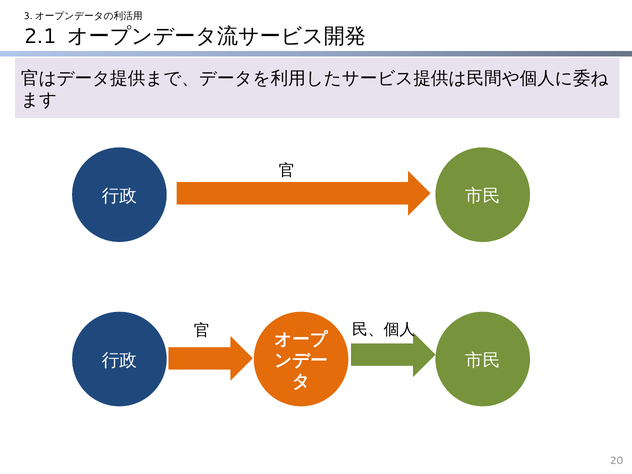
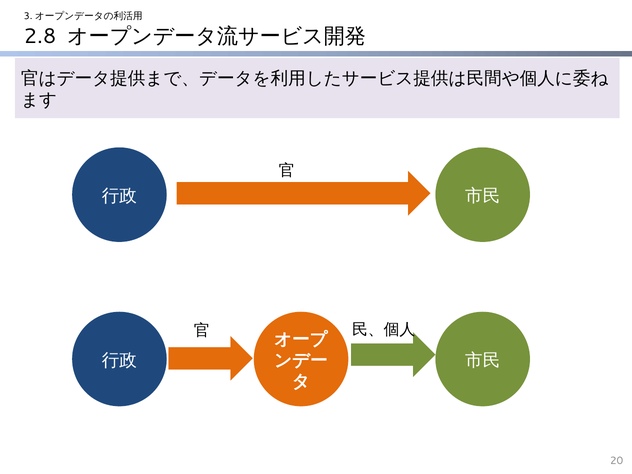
2.1: 2.1 -> 2.8 (40, 36)
